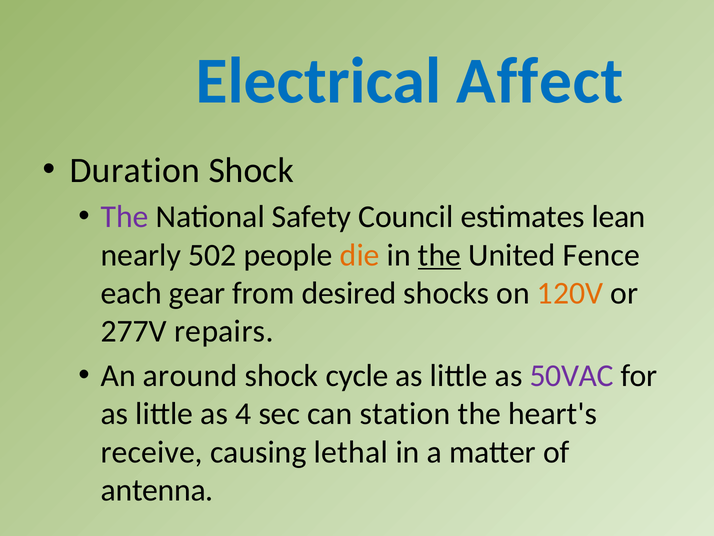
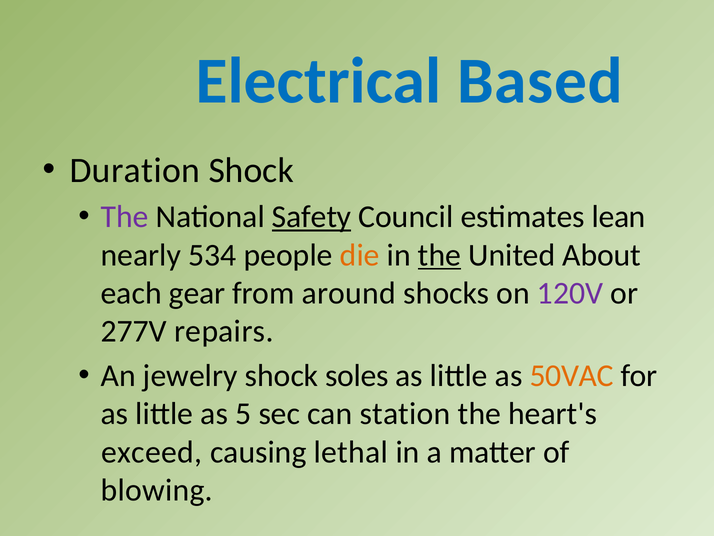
Affect: Affect -> Based (540, 81)
Safety underline: none -> present (312, 217)
502: 502 -> 534 (212, 255)
Fence: Fence -> About (602, 255)
desired: desired -> around (349, 293)
120V colour: orange -> purple (570, 293)
around: around -> jewelry (190, 375)
cycle: cycle -> soles (357, 375)
50VAC colour: purple -> orange (572, 375)
4: 4 -> 5 (243, 414)
receive: receive -> exceed (152, 452)
antenna: antenna -> blowing (157, 490)
